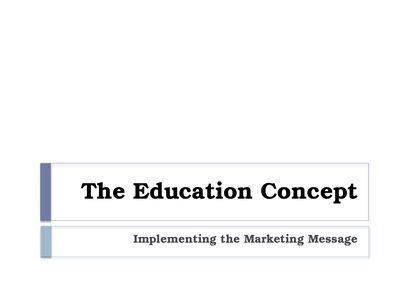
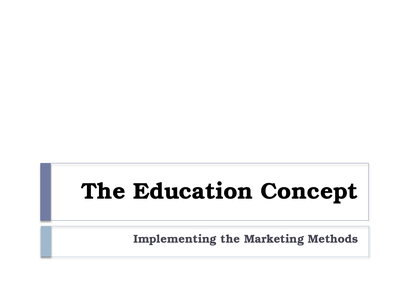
Message: Message -> Methods (333, 239)
